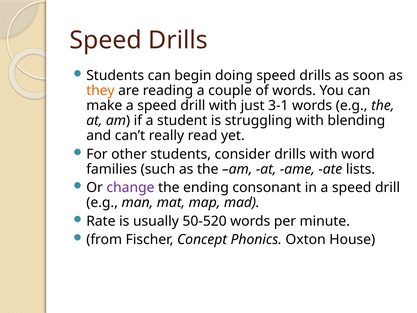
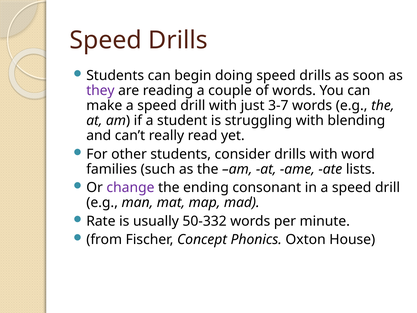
they colour: orange -> purple (100, 91)
3-1: 3-1 -> 3-7 (278, 106)
50-520: 50-520 -> 50-332 (205, 221)
